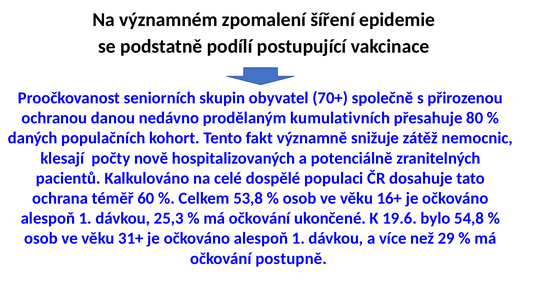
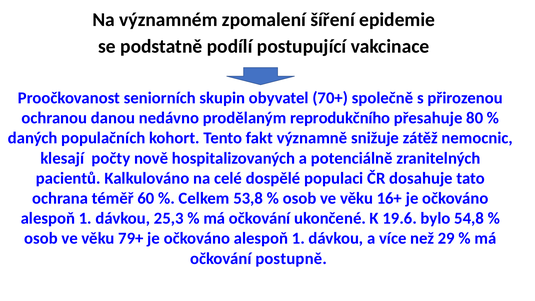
kumulativních: kumulativních -> reprodukčního (340, 118)
31+: 31+ -> 79+ (131, 238)
